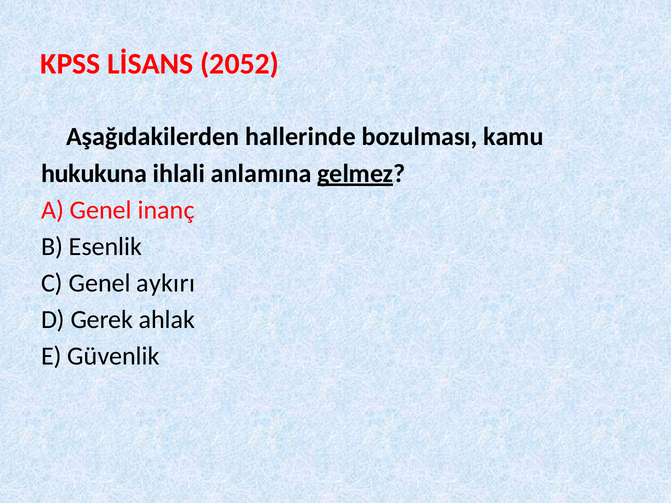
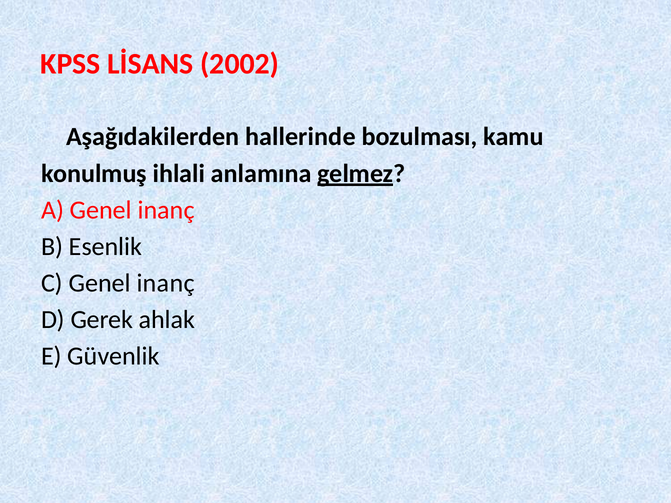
2052: 2052 -> 2002 (240, 64)
hukukuna: hukukuna -> konulmuş (94, 174)
C Genel aykırı: aykırı -> inanç (166, 283)
